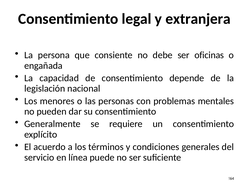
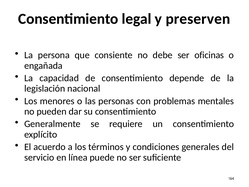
extranjera: extranjera -> preserven (198, 19)
